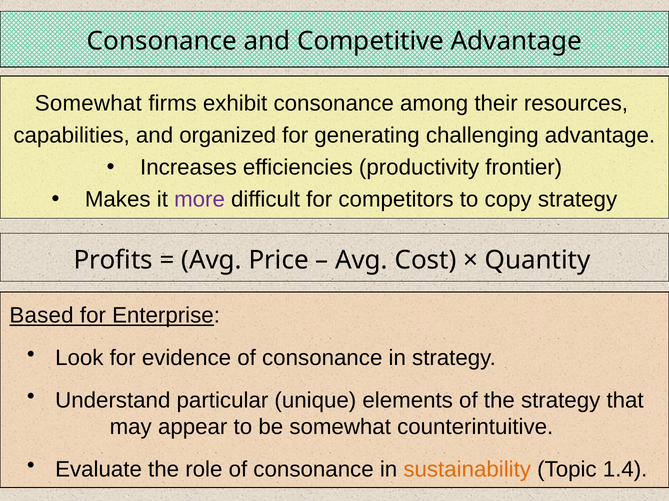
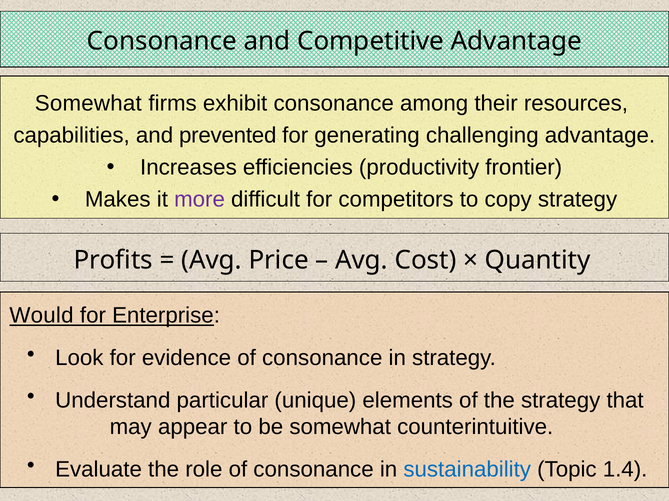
organized: organized -> prevented (228, 136)
Based: Based -> Would (41, 316)
sustainability colour: orange -> blue (467, 470)
